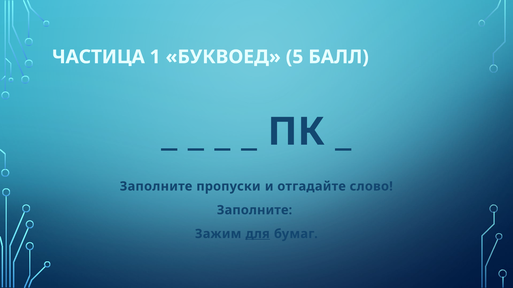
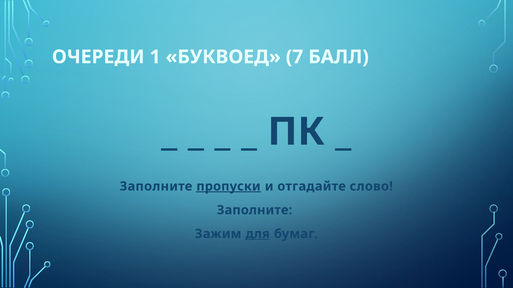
ЧАСТИЦА: ЧАСТИЦА -> ОЧЕРЕДИ (98, 57)
5: 5 -> 7 (295, 57)
пропуски underline: none -> present (228, 187)
